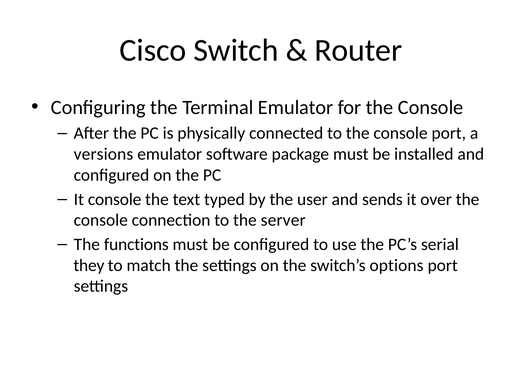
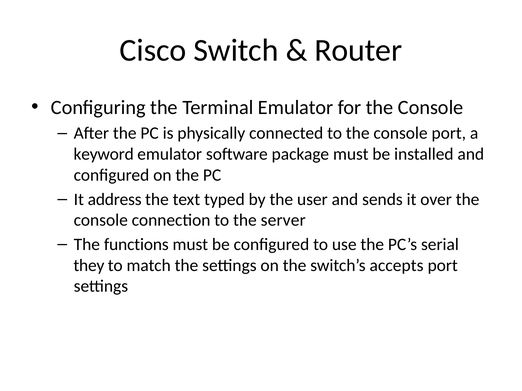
versions: versions -> keyword (104, 154)
It console: console -> address (115, 200)
options: options -> accepts (397, 266)
